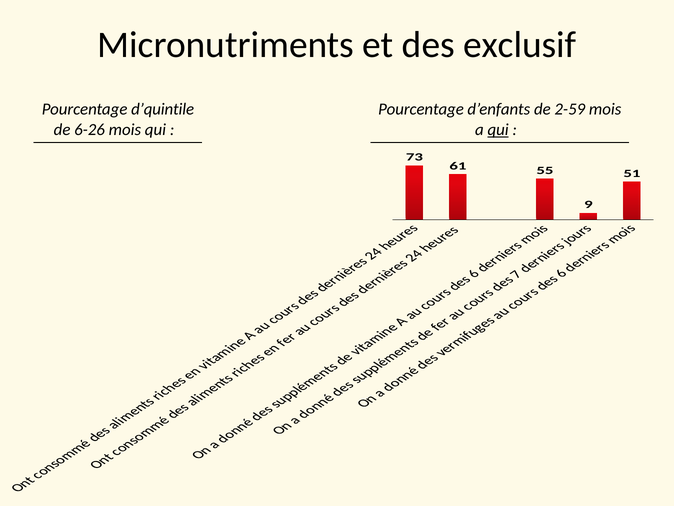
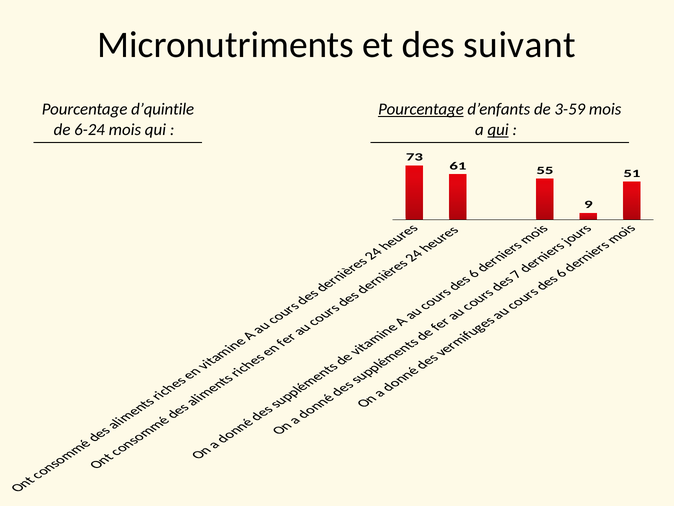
exclusif: exclusif -> suivant (520, 45)
Pourcentage underline: none -> present (421, 109)
2-59: 2-59 -> 3-59 (570, 109)
6-26: 6-26 -> 6-24 (90, 129)
